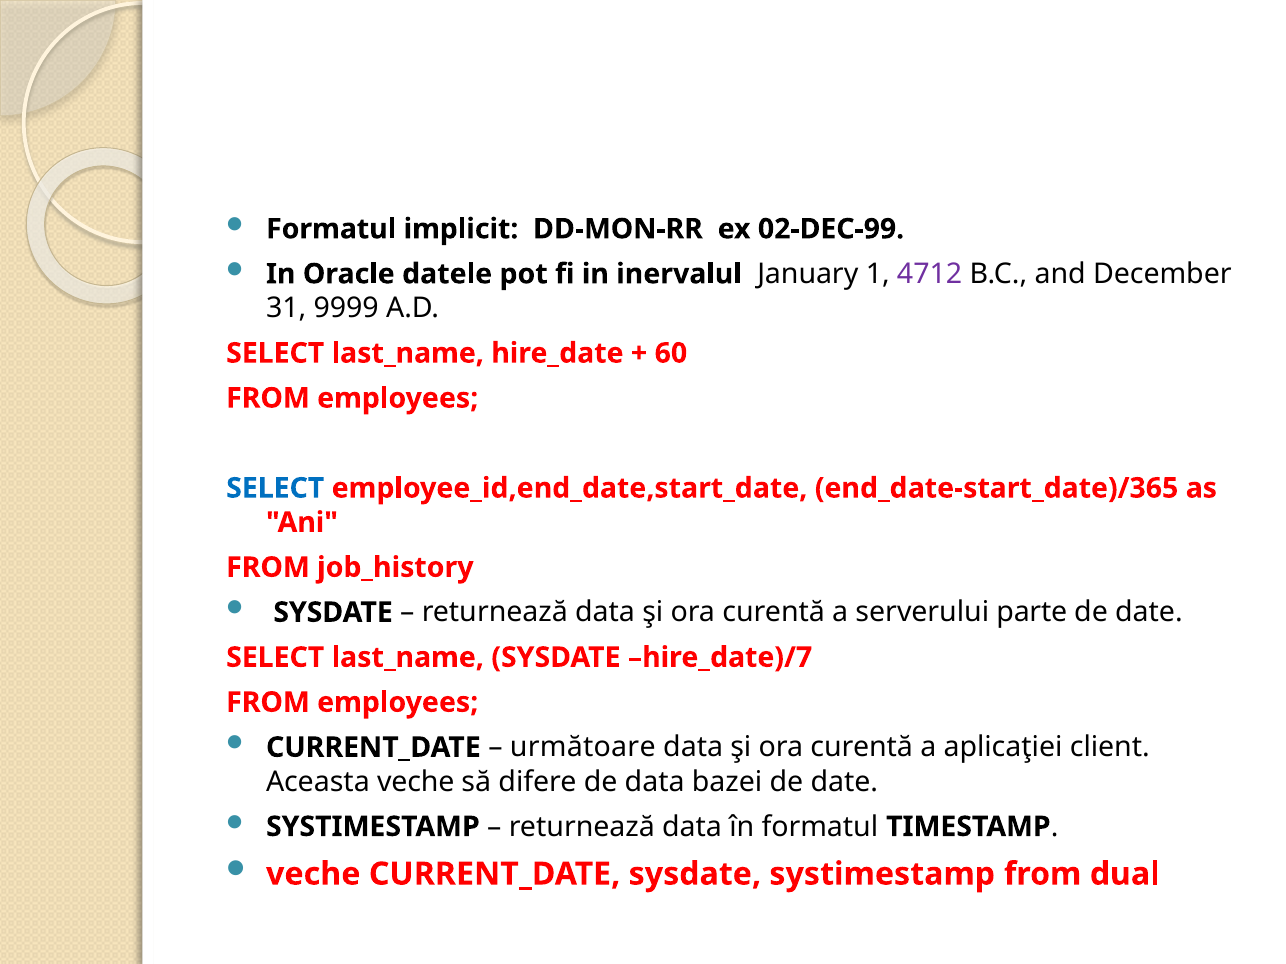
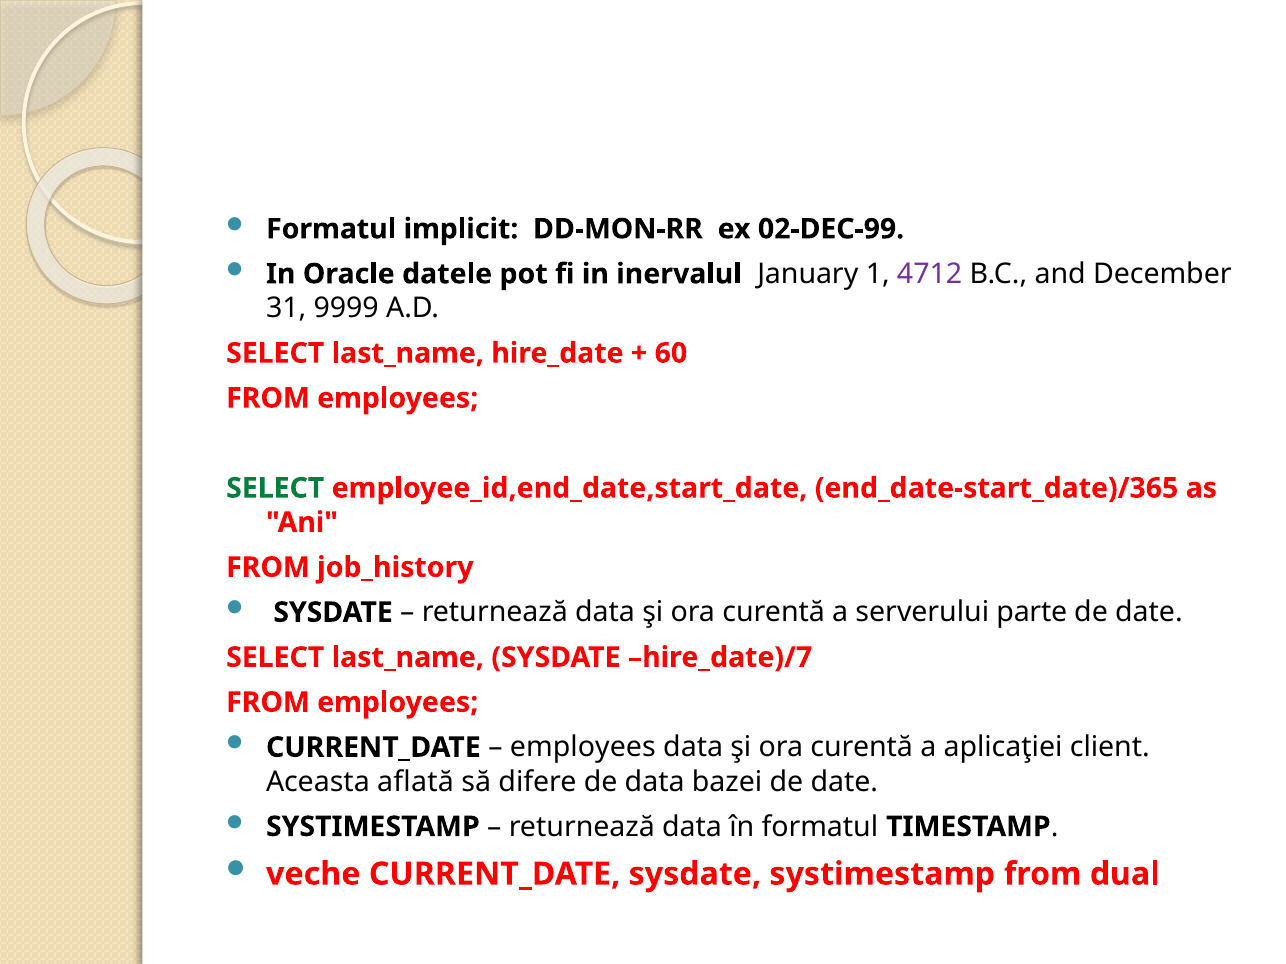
SELECT colour: blue -> green (275, 488)
următoare: următoare -> employees (583, 748)
Aceasta veche: veche -> aflată (416, 782)
